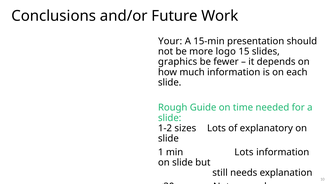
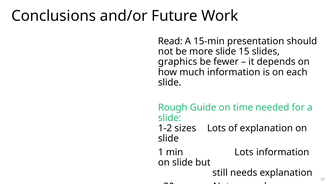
Your: Your -> Read (170, 41)
more logo: logo -> slide (226, 51)
of explanatory: explanatory -> explanation (266, 128)
